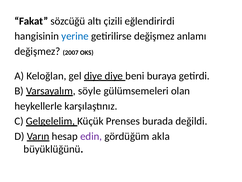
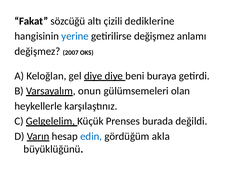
eğlendirirdi: eğlendirirdi -> dediklerine (150, 21)
söyle: söyle -> onun (90, 91)
edin colour: purple -> blue (91, 136)
